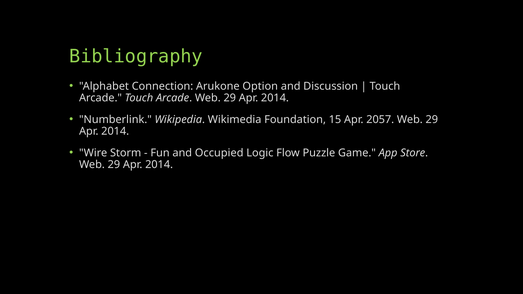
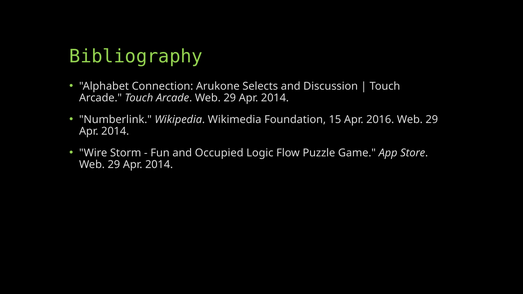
Option: Option -> Selects (260, 86)
2057: 2057 -> 2016 (380, 120)
